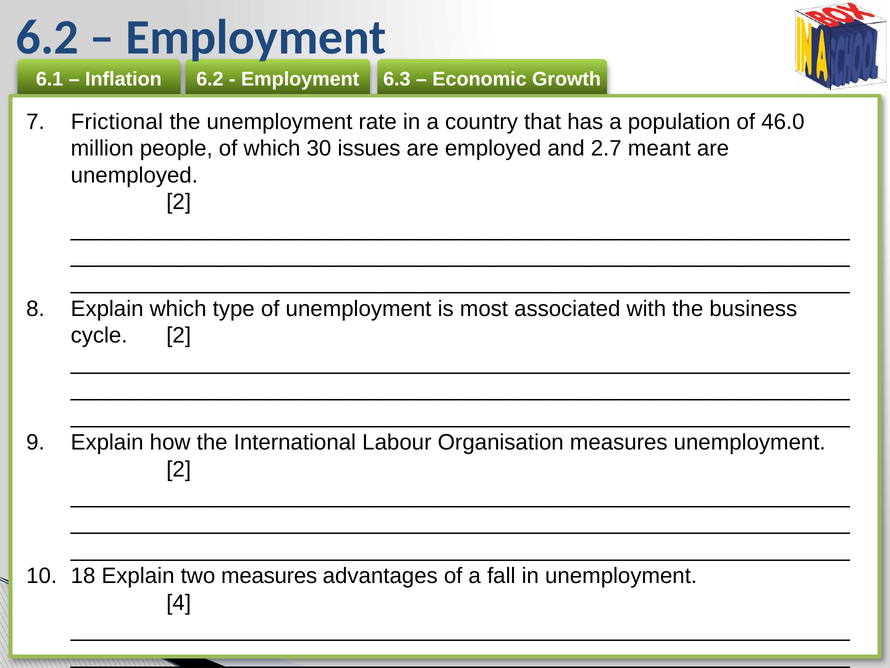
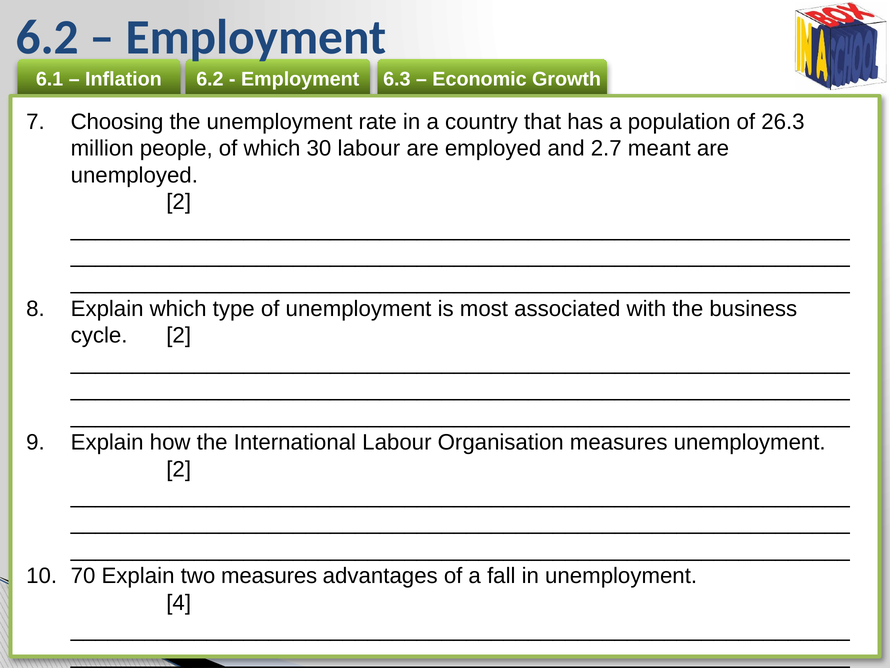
Frictional: Frictional -> Choosing (117, 122)
46.0: 46.0 -> 26.3 (783, 122)
30 issues: issues -> labour (369, 148)
18: 18 -> 70 (83, 576)
